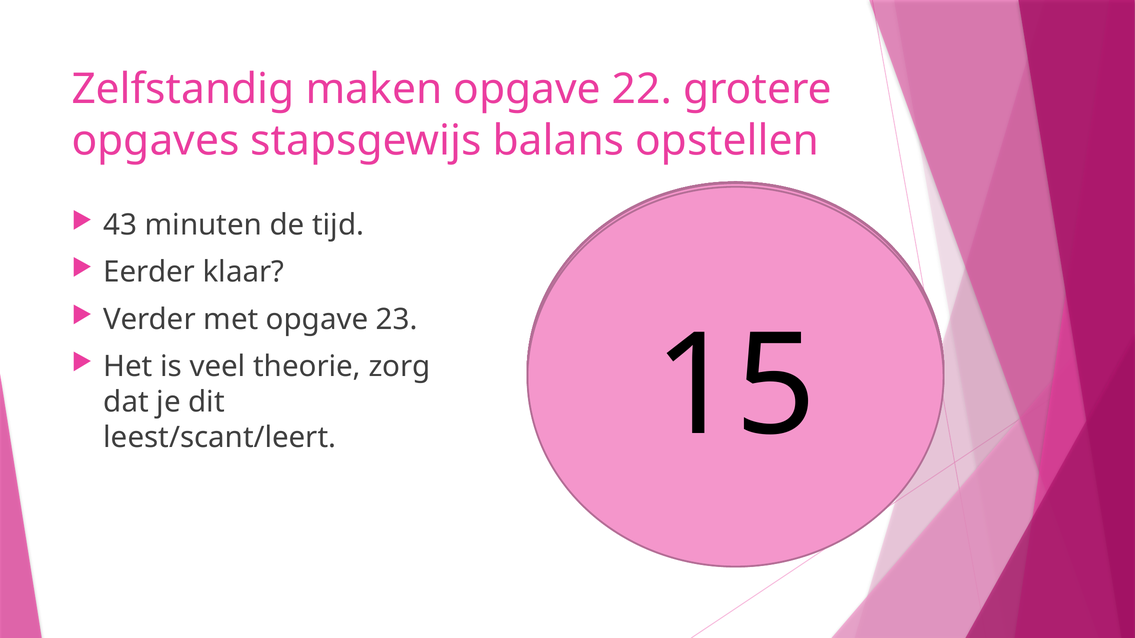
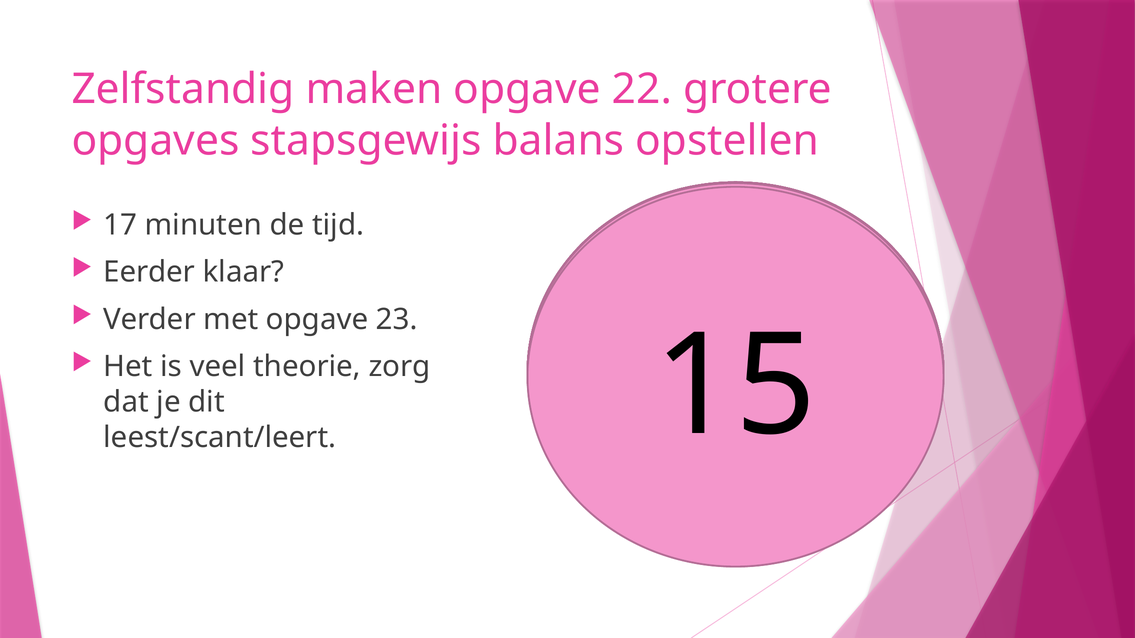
43: 43 -> 17 (120, 225)
